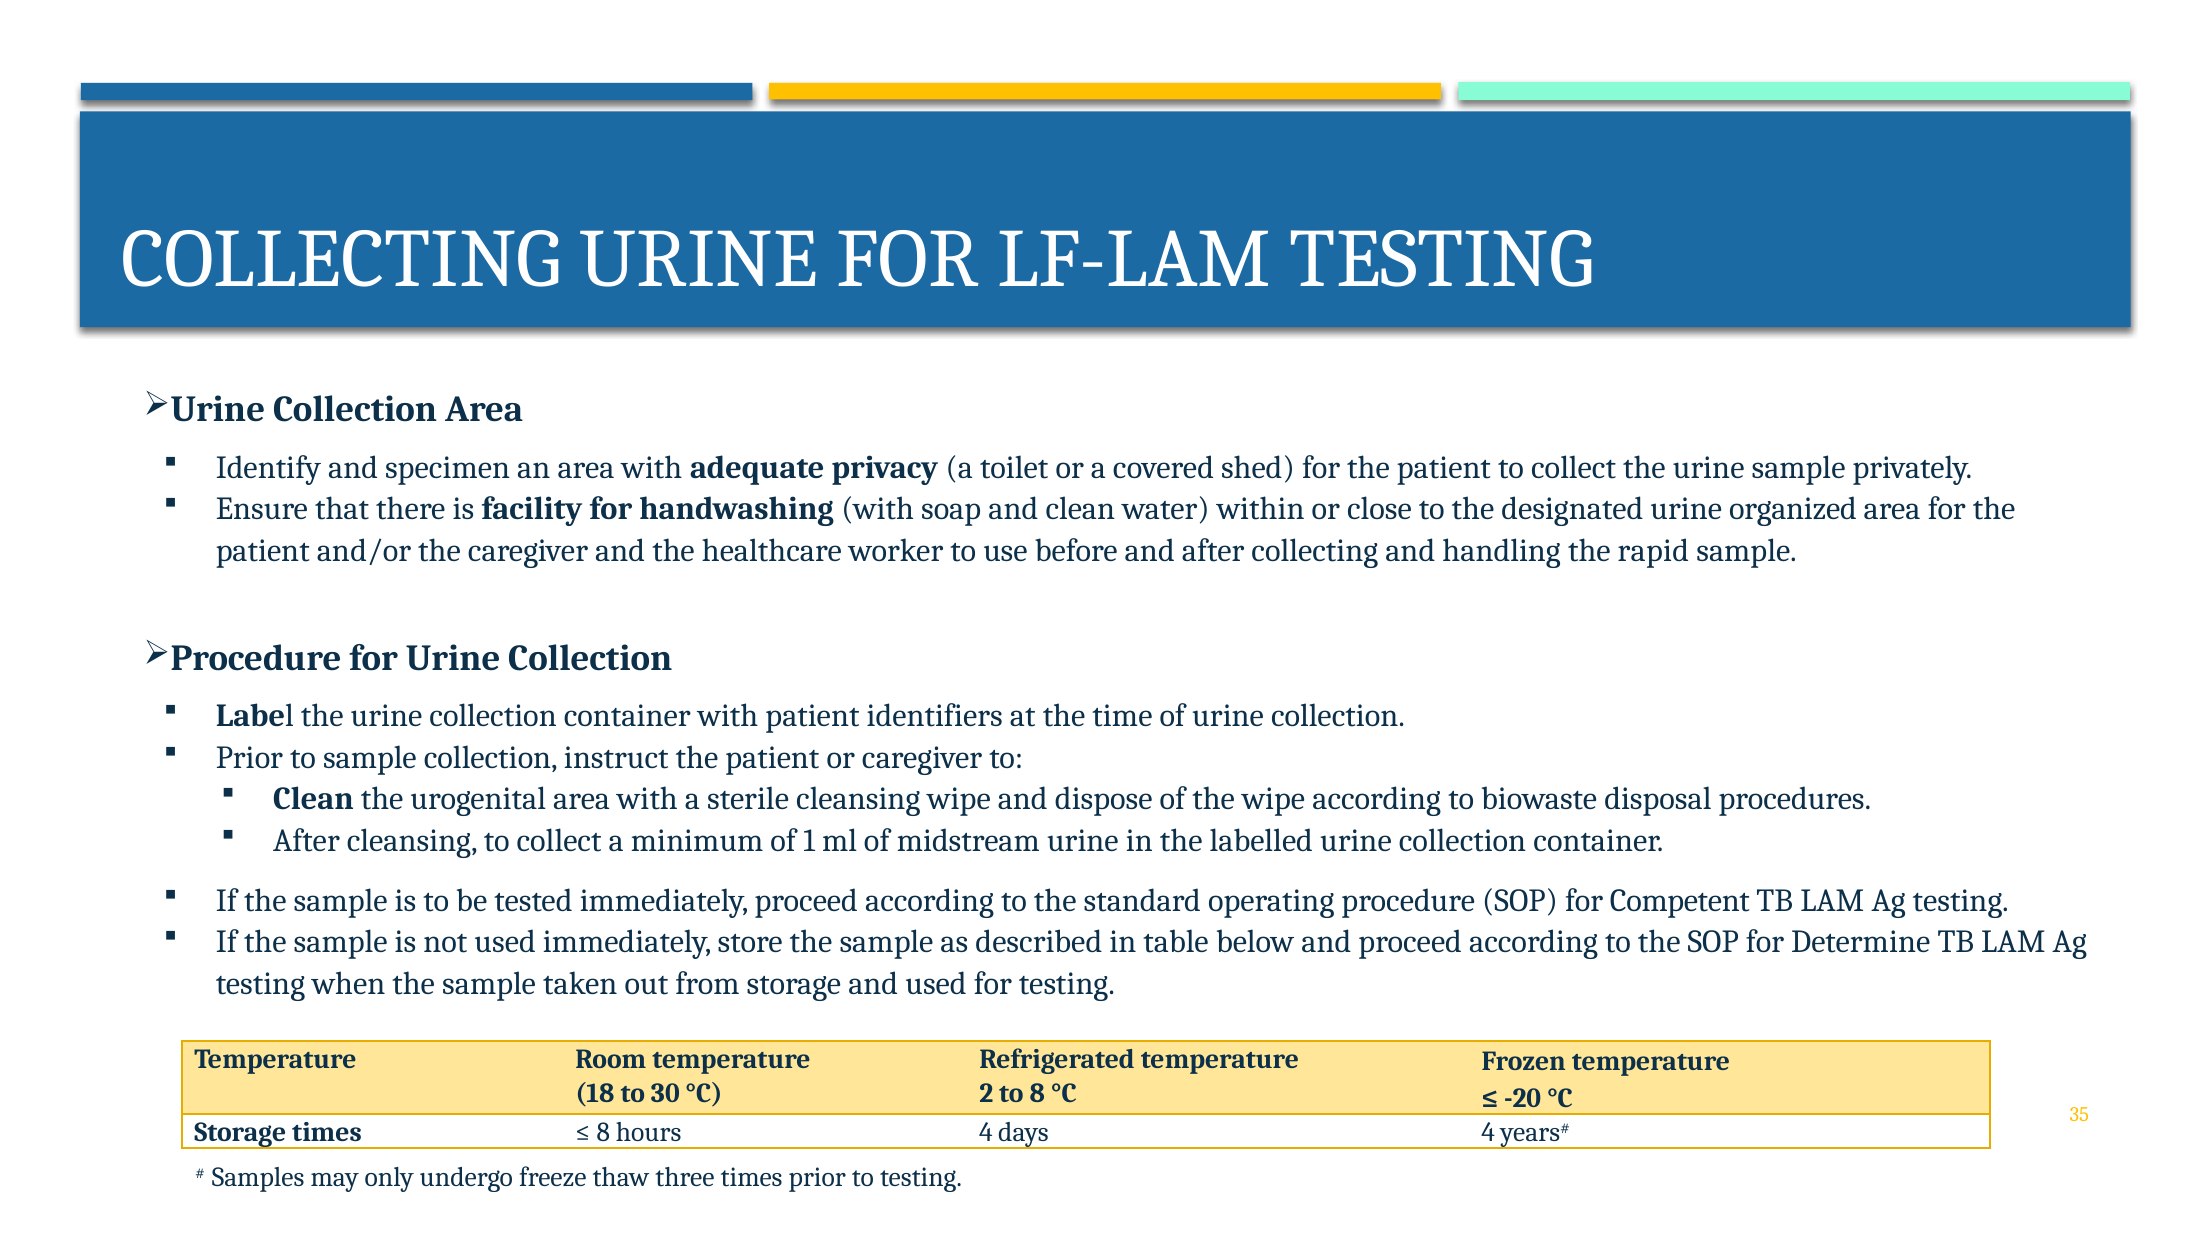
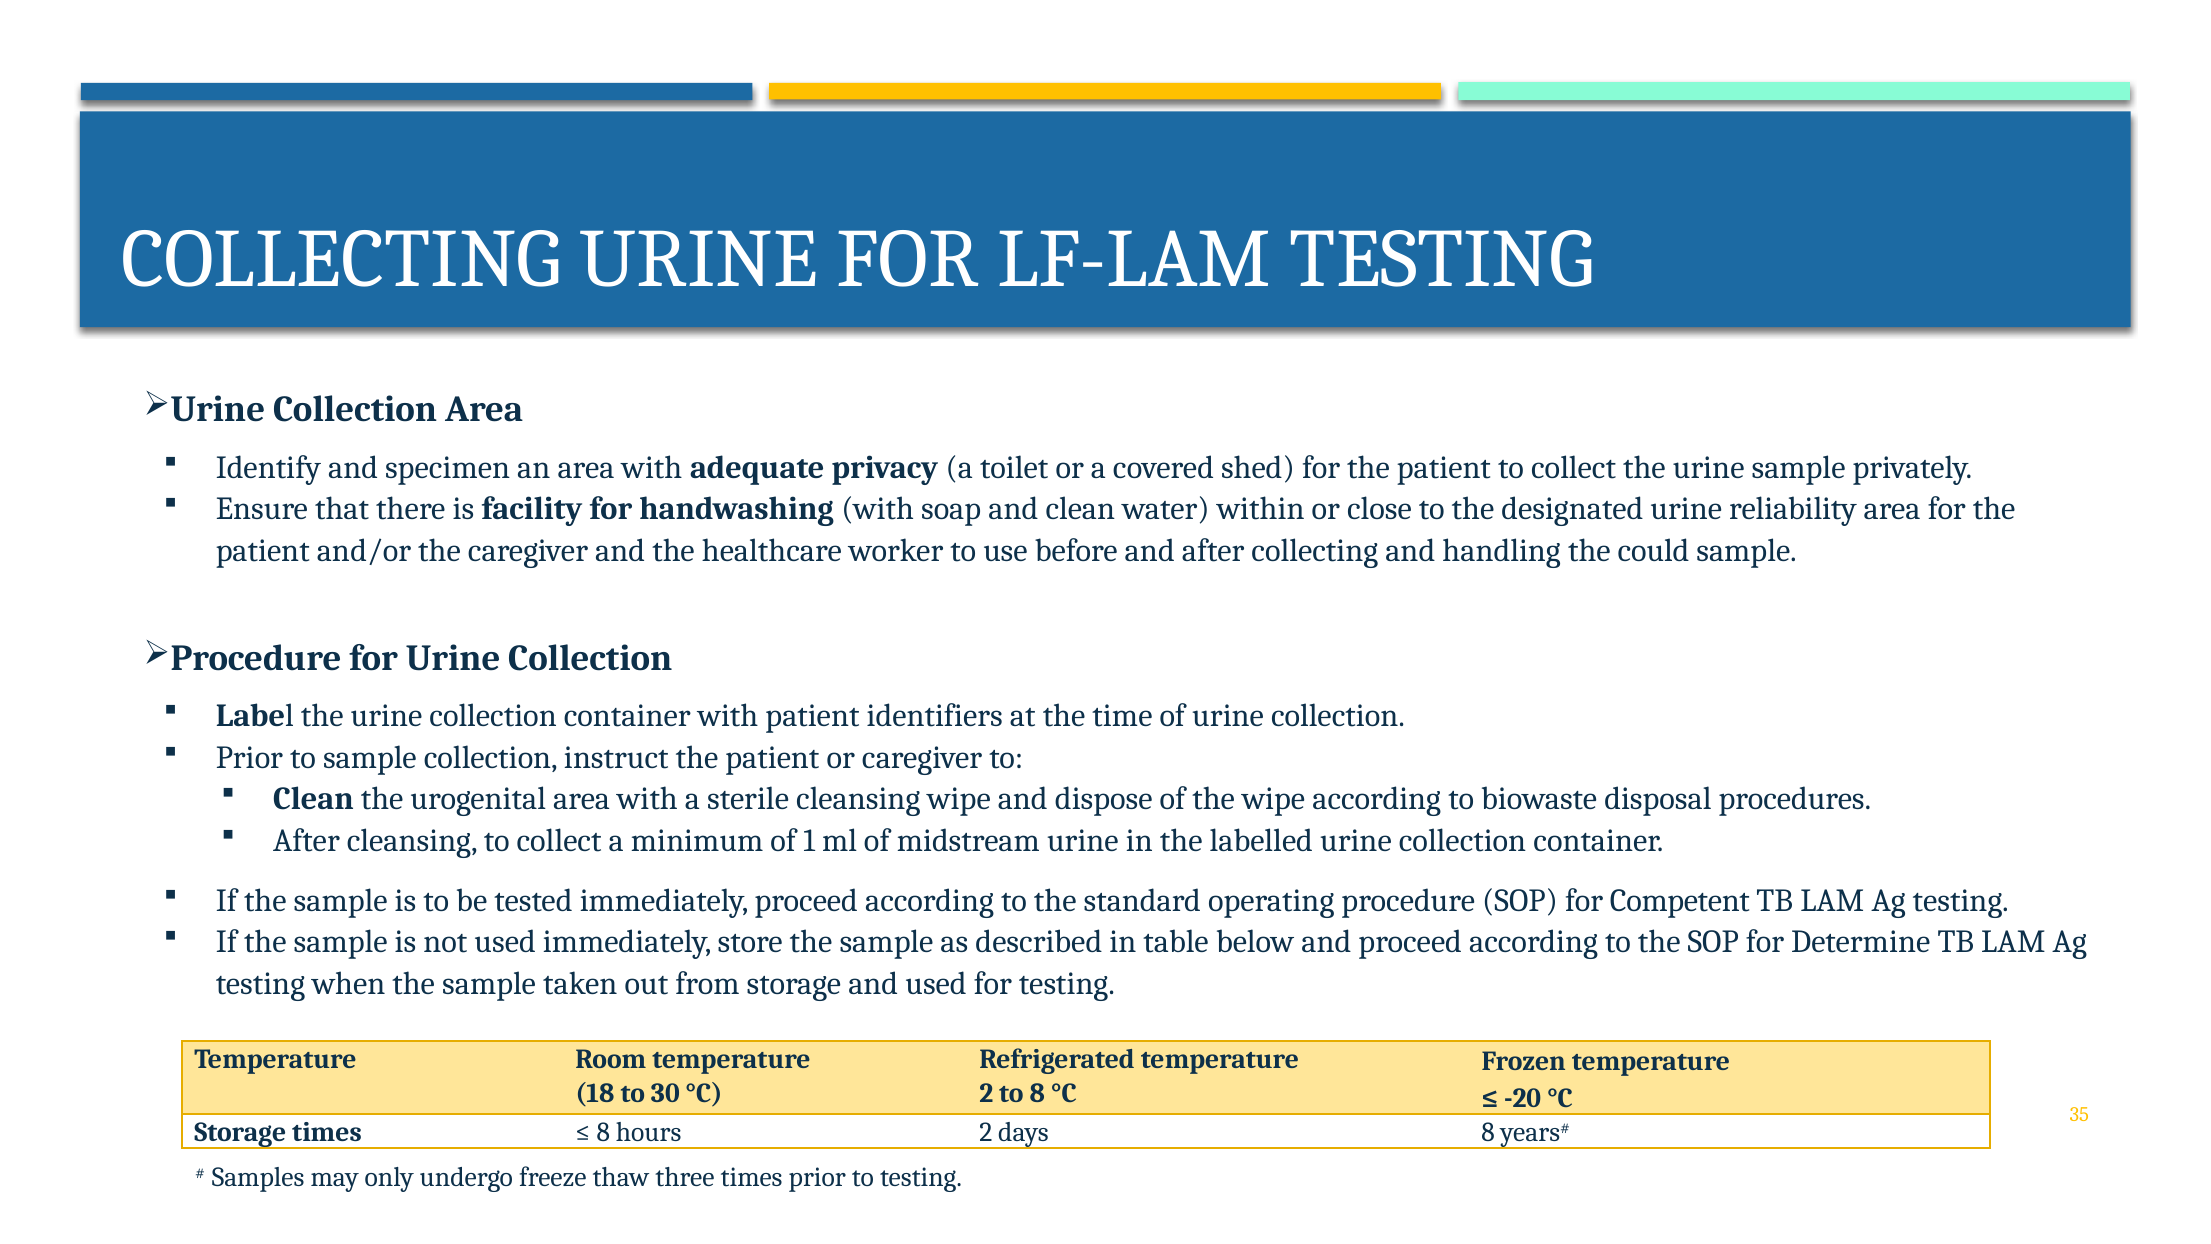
organized: organized -> reliability (1793, 509)
rapid: rapid -> could (1654, 550)
hours 4: 4 -> 2 (986, 1132)
days 4: 4 -> 8 (1488, 1132)
